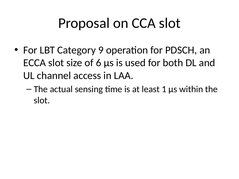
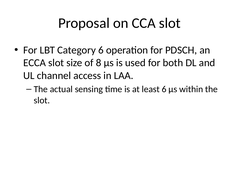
Category 9: 9 -> 6 (101, 50)
6: 6 -> 8 (99, 63)
least 1: 1 -> 6 (164, 89)
